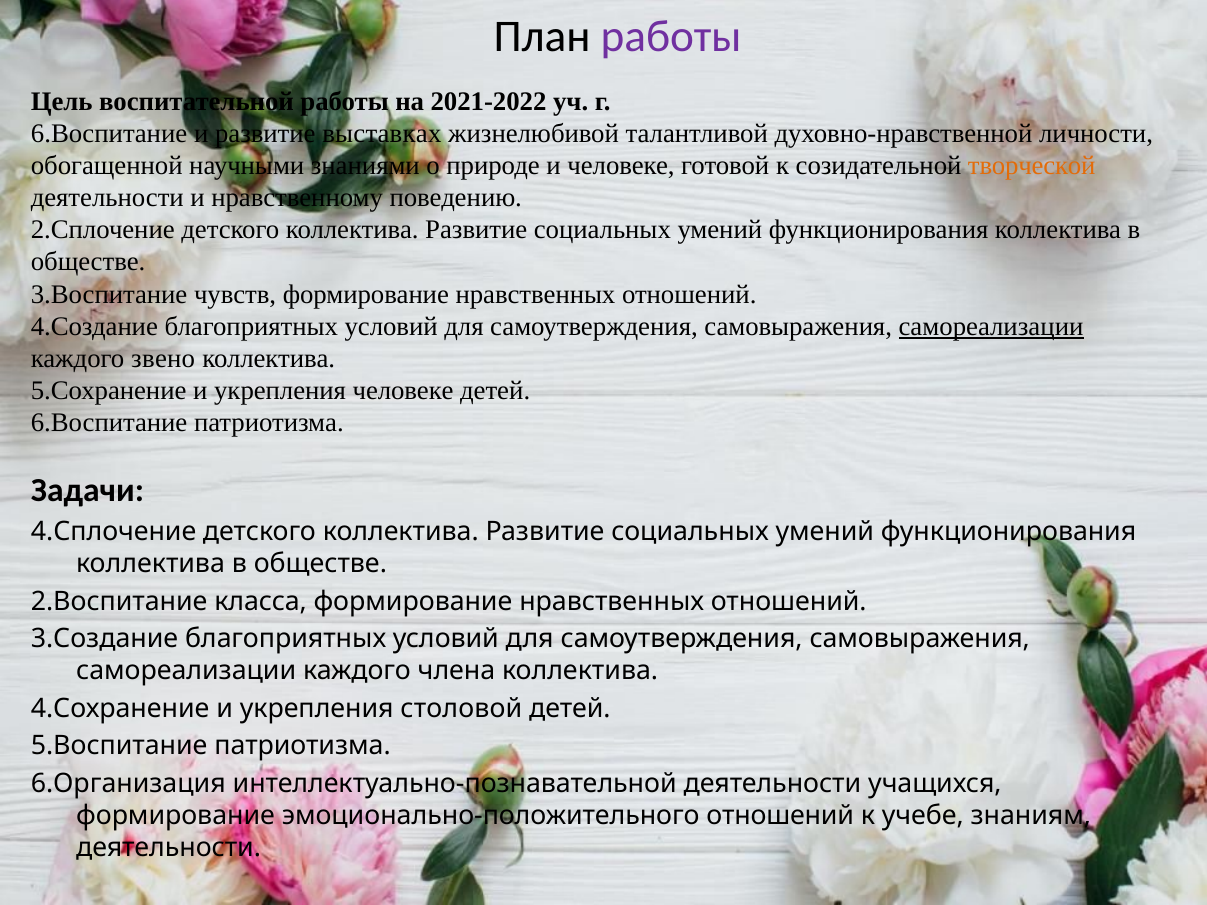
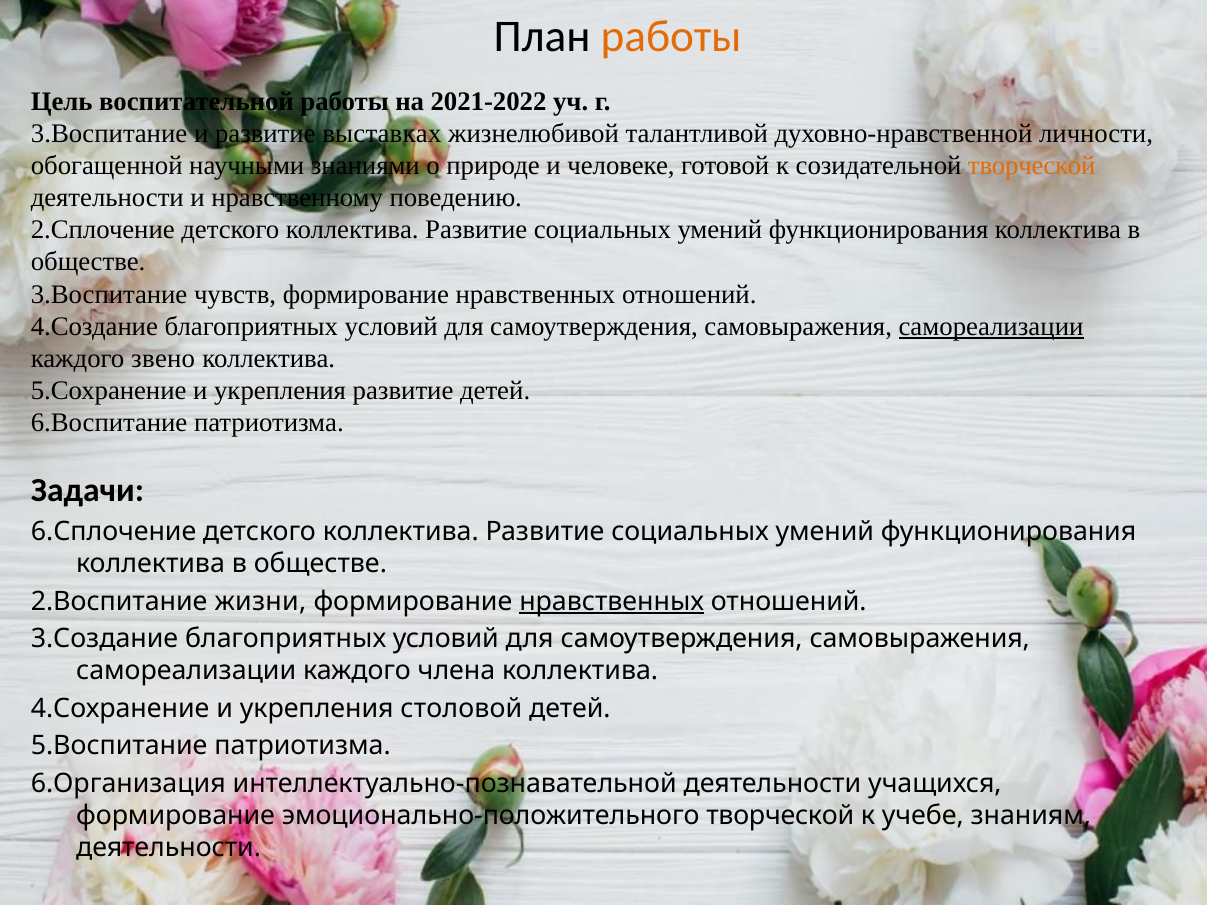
работы colour: purple -> orange (671, 36)
6.Воспитание: 6.Воспитание -> 3.Воспитание (109, 134)
укрепления человеке: человеке -> развитие (403, 391)
4.Сплочение: 4.Сплочение -> 6.Сплочение (114, 532)
класса: класса -> жизни (260, 601)
нравственных underline: none -> present (612, 601)
эмоционально-положительного отношений: отношений -> творческой (780, 816)
